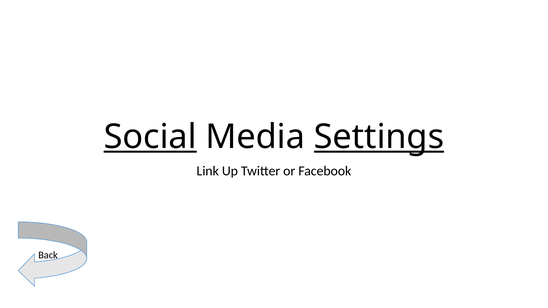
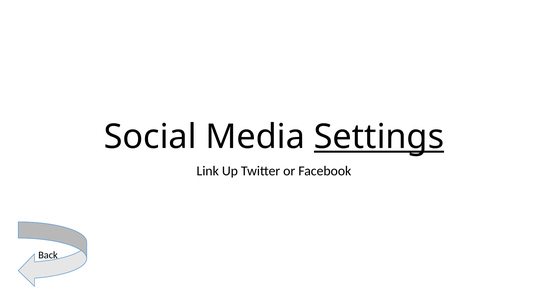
Social underline: present -> none (150, 137)
